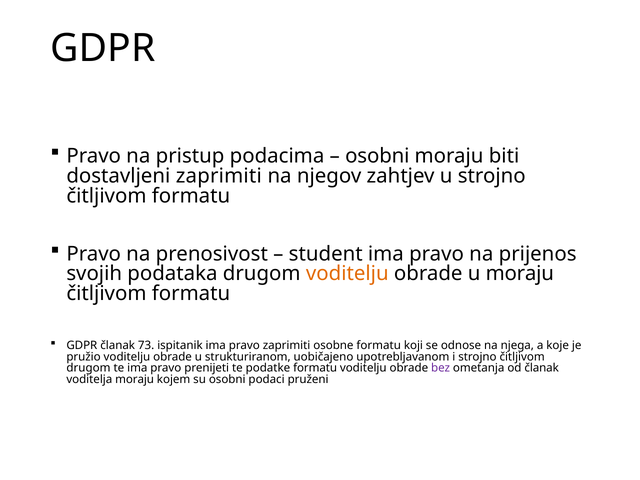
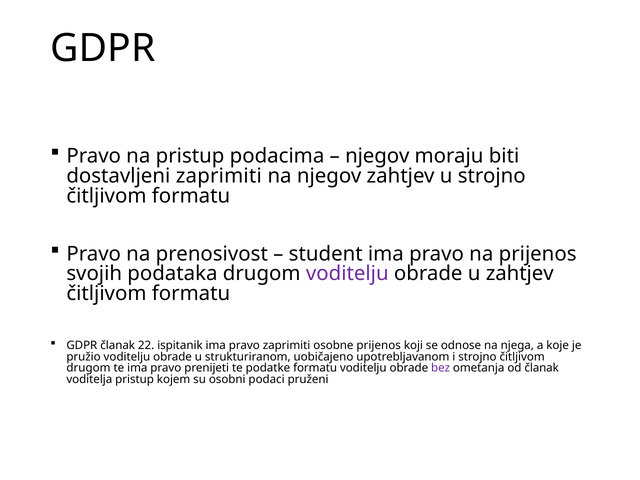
osobni: osobni -> njegov (377, 156)
voditelju colour: orange -> purple (347, 274)
u moraju: moraju -> zahtjev (520, 274)
73: 73 -> 22 (146, 346)
osobne formatu: formatu -> prijenos (379, 346)
voditelja moraju: moraju -> pristup (135, 379)
